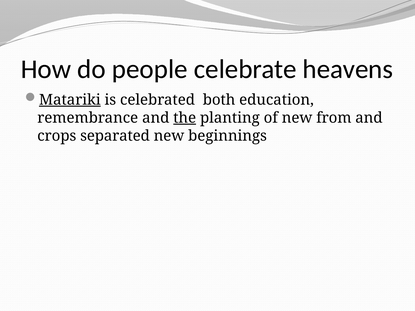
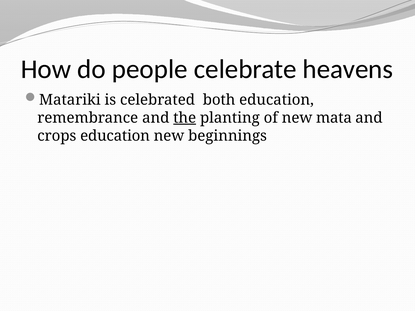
Matariki underline: present -> none (70, 100)
from: from -> mata (334, 118)
crops separated: separated -> education (115, 136)
